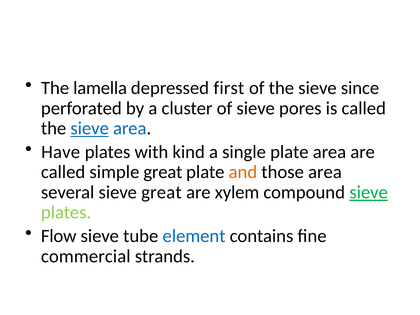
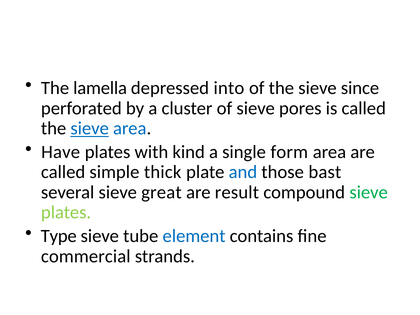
first: first -> into (229, 88)
single plate: plate -> form (289, 152)
simple great: great -> thick (163, 172)
and colour: orange -> blue (243, 172)
those area: area -> bast (325, 172)
xylem: xylem -> result (237, 192)
sieve underline: present -> none (369, 192)
Flow: Flow -> Type (59, 236)
